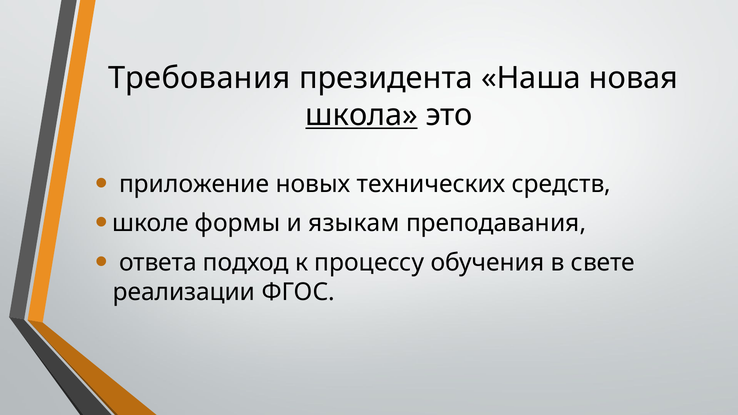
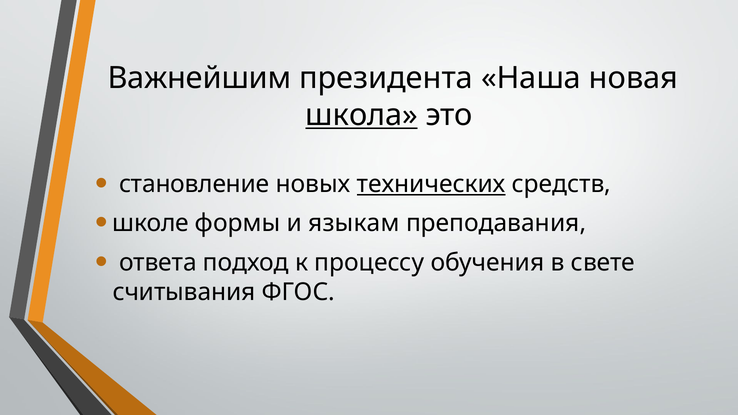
Требования: Требования -> Важнейшим (199, 78)
приложение: приложение -> становление (194, 184)
технических underline: none -> present (431, 184)
реализации: реализации -> считывания (184, 292)
